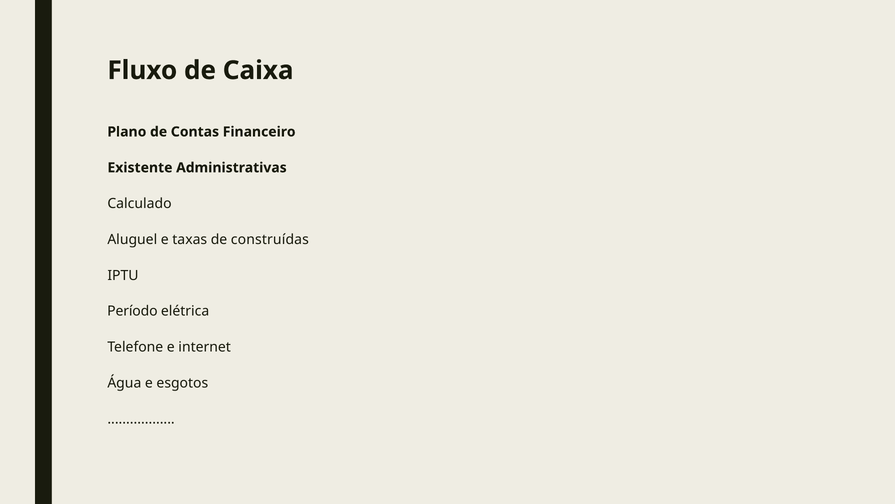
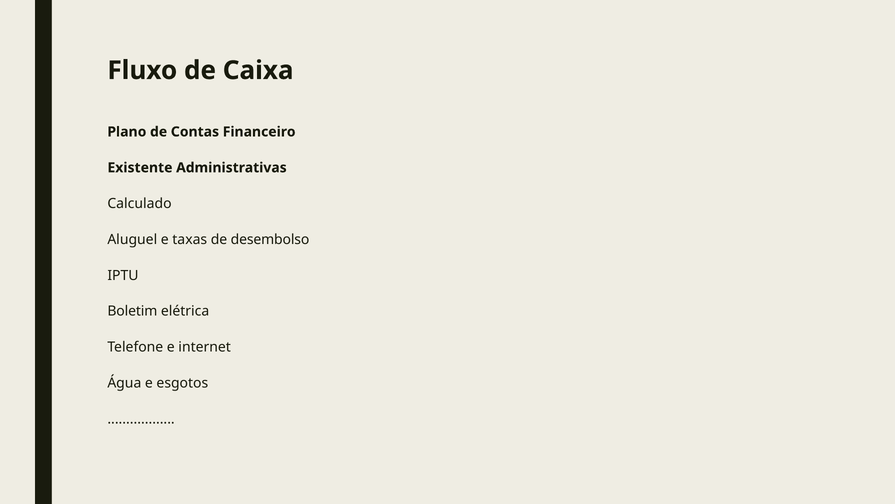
construídas: construídas -> desembolso (270, 239)
Período: Período -> Boletim (132, 311)
